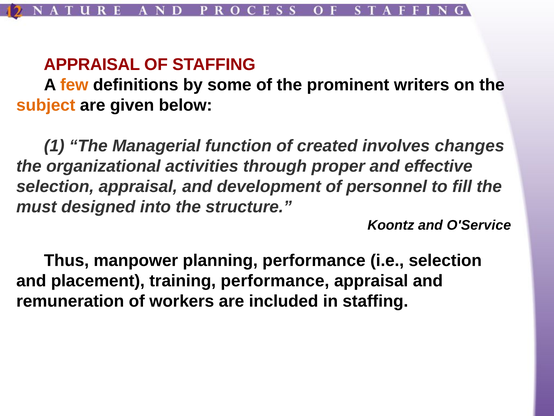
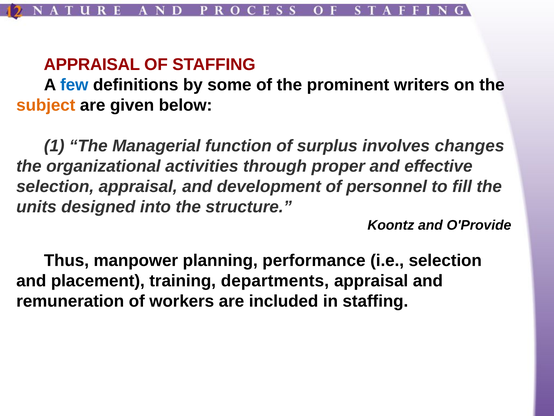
few colour: orange -> blue (74, 85)
created: created -> surplus (327, 146)
must: must -> units (36, 207)
O'Service: O'Service -> O'Provide (479, 225)
training performance: performance -> departments (275, 280)
